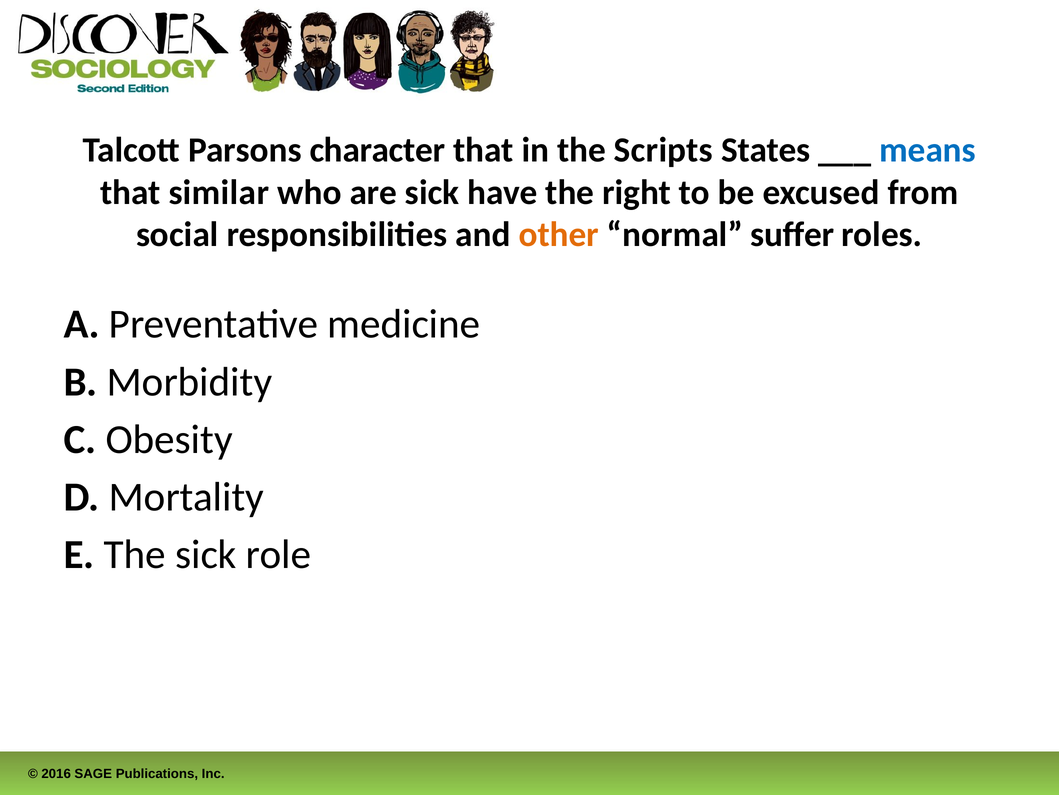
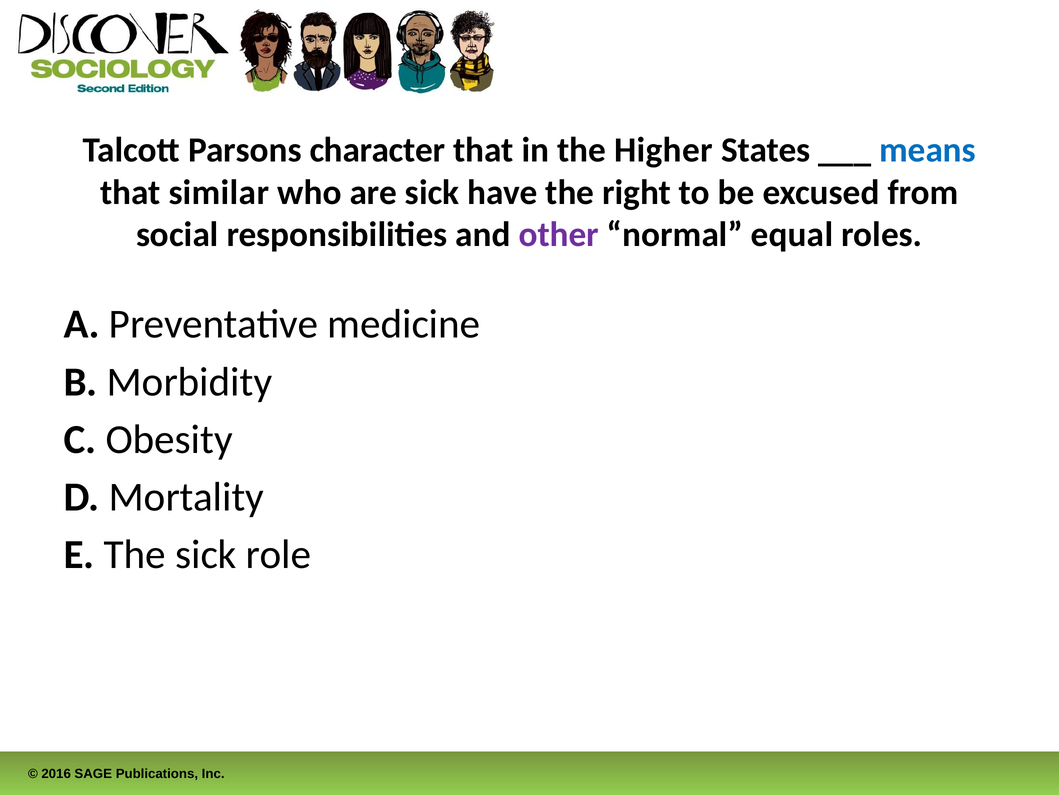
Scripts: Scripts -> Higher (663, 150)
other colour: orange -> purple (559, 235)
suffer: suffer -> equal (792, 235)
